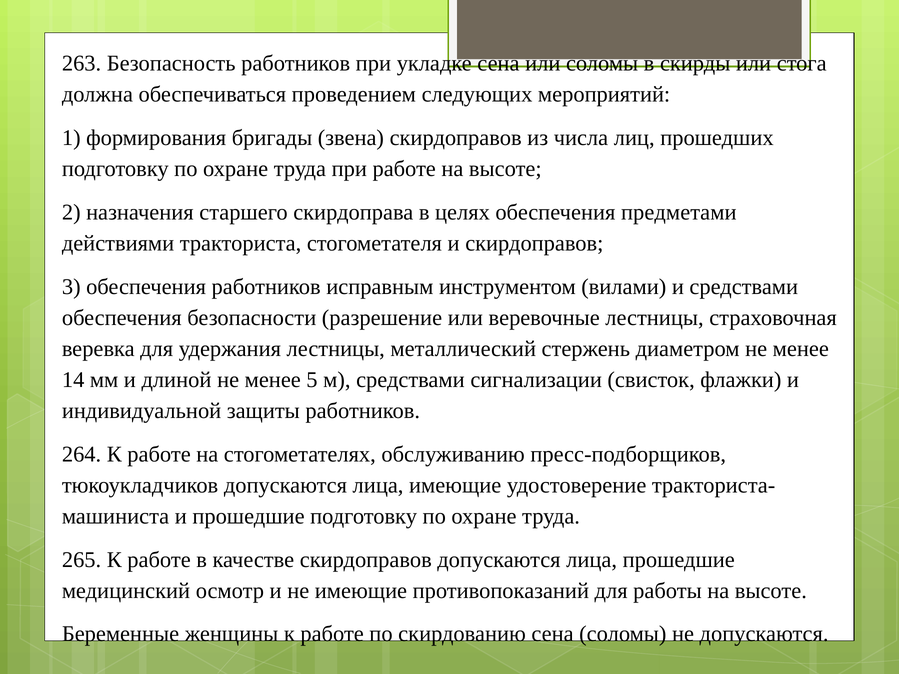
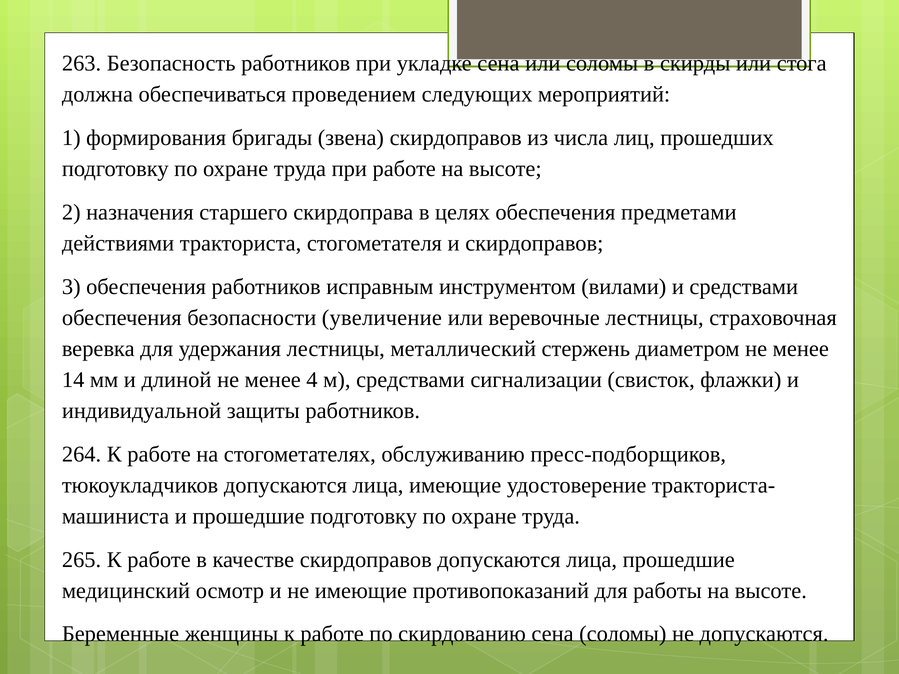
разрешение: разрешение -> увеличение (382, 318)
5: 5 -> 4 (312, 380)
